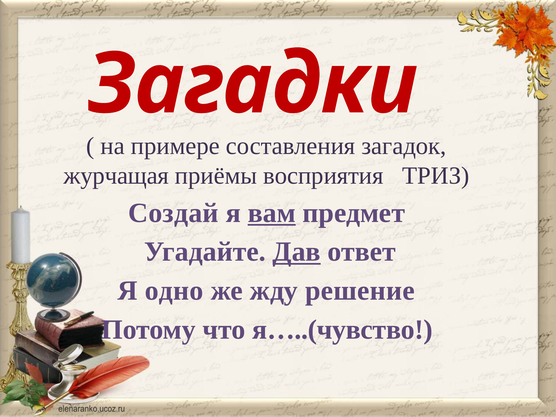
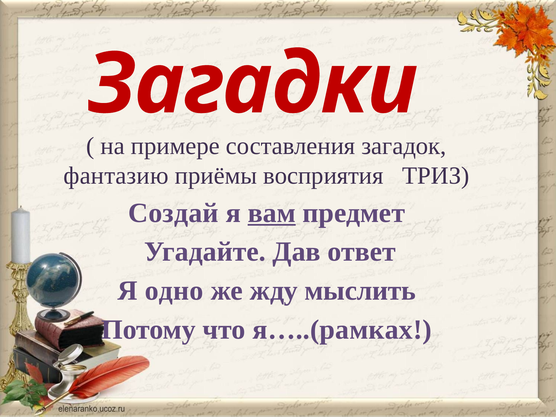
журчащая: журчащая -> фантазию (116, 176)
Дав underline: present -> none (297, 252)
решение: решение -> мыслить (360, 291)
я…..(чувство: я…..(чувство -> я…..(рамках (342, 330)
